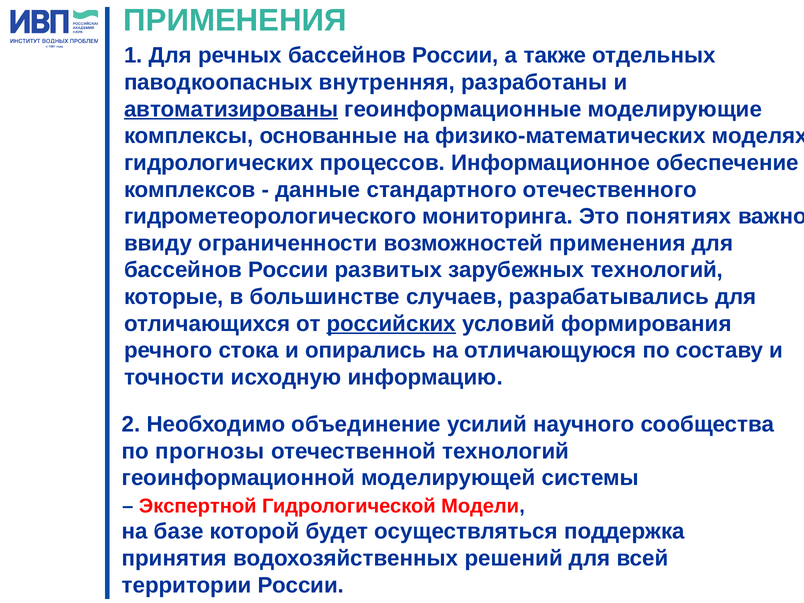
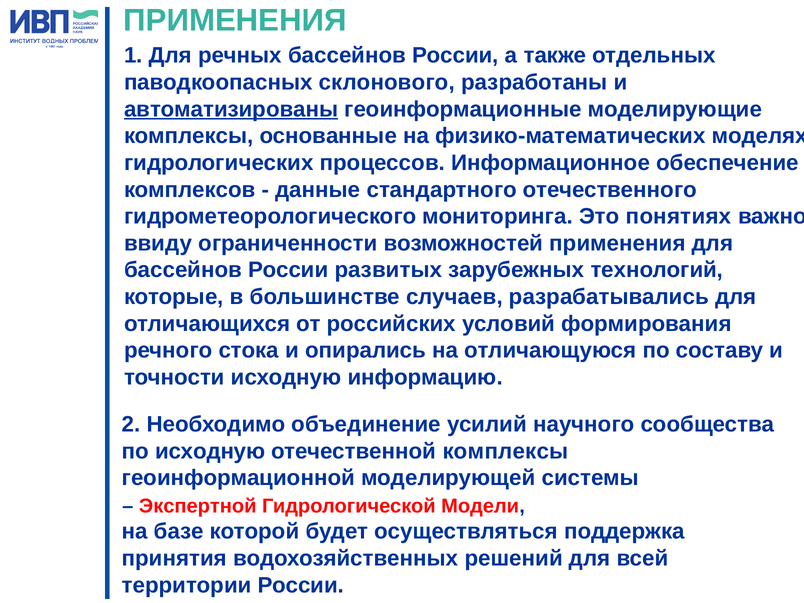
внутренняя: внутренняя -> склонового (387, 82)
российских underline: present -> none (391, 324)
по прогнозы: прогнозы -> исходную (210, 451)
отечественной технологий: технологий -> комплексы (506, 451)
